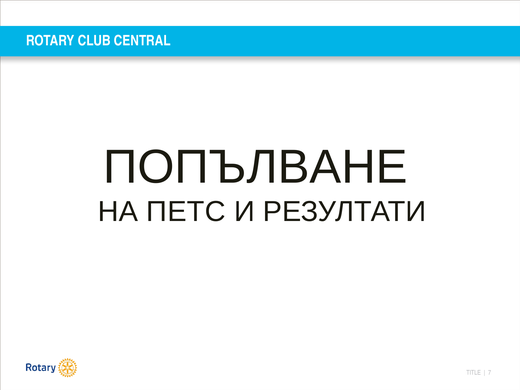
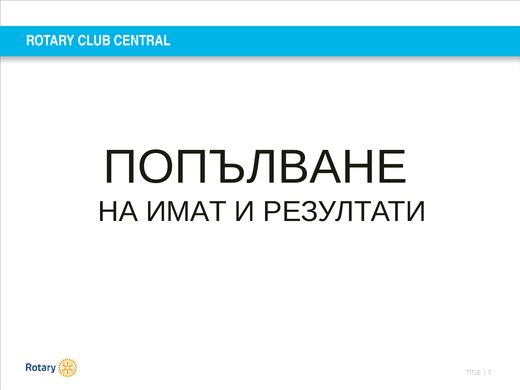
ПЕТС: ПЕТС -> ИМАТ (186, 212)
